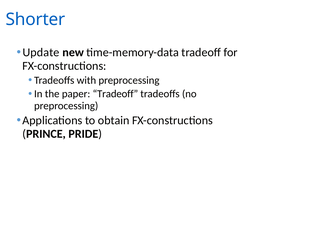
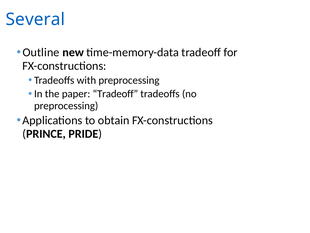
Shorter: Shorter -> Several (35, 19)
Update: Update -> Outline (41, 52)
